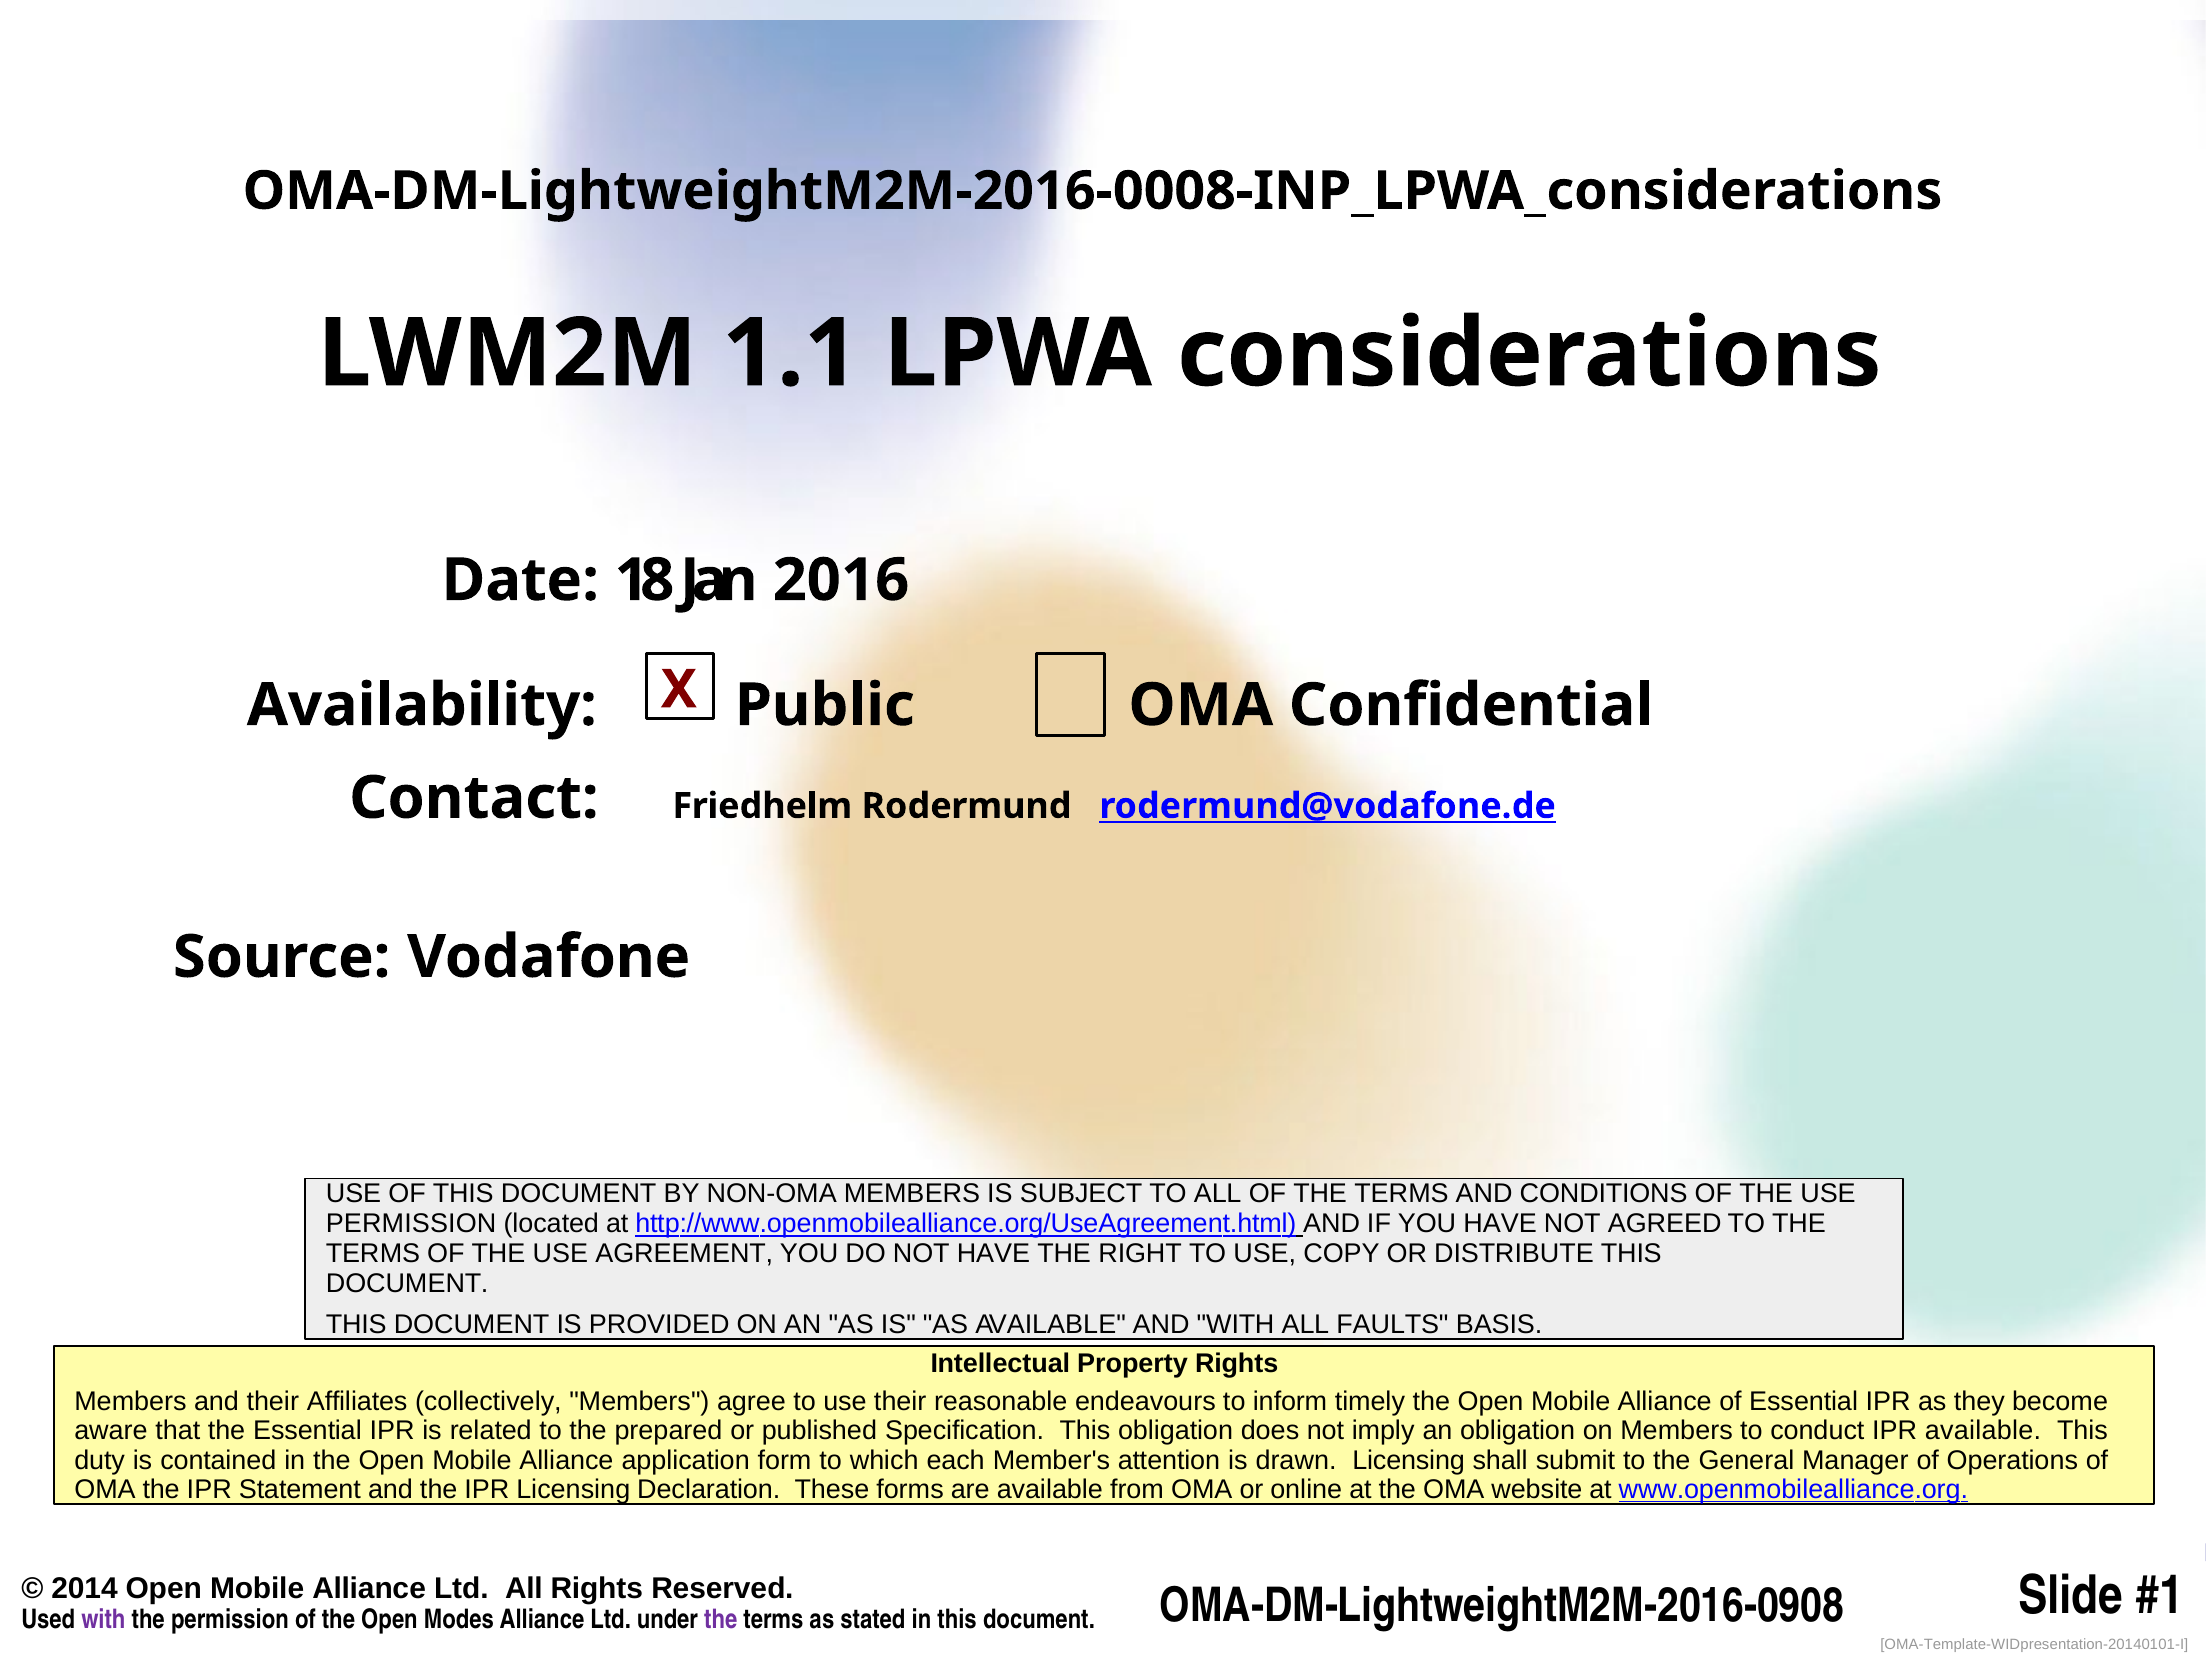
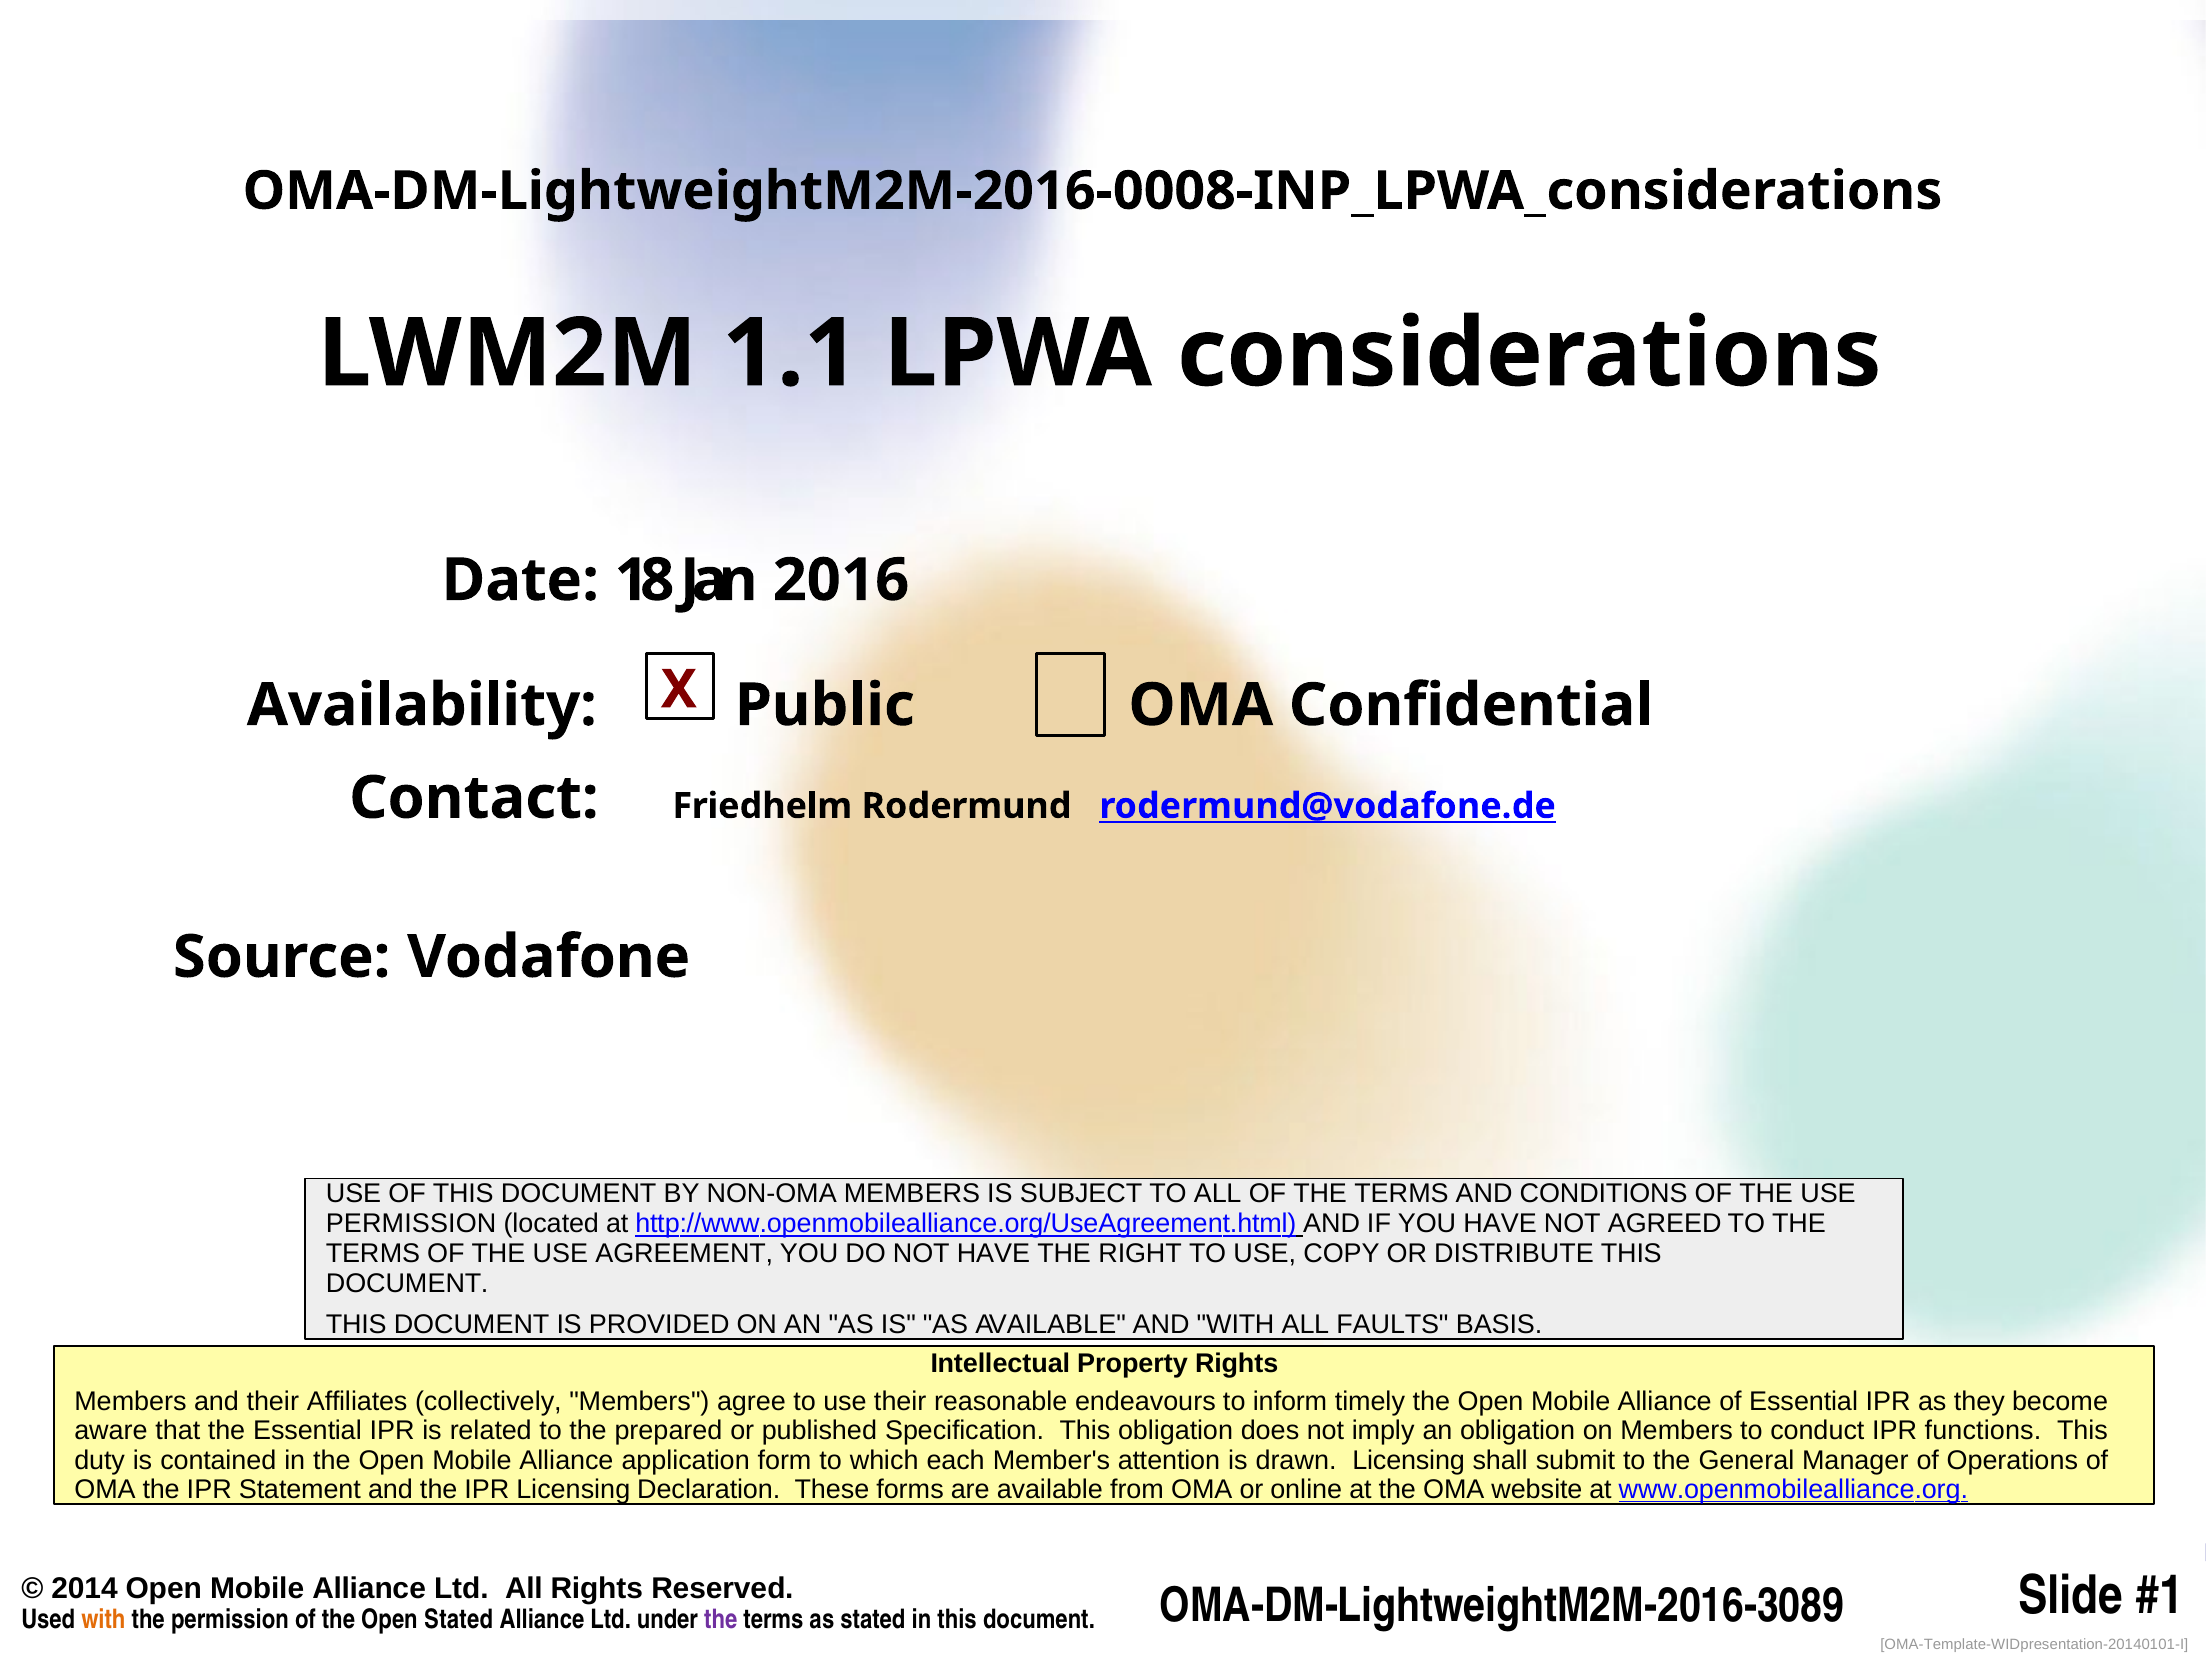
IPR available: available -> functions (1983, 1431)
with colour: purple -> orange (103, 1620)
Open Modes: Modes -> Stated (459, 1620)
OMA-DM-LightweightM2M-2016-0908: OMA-DM-LightweightM2M-2016-0908 -> OMA-DM-LightweightM2M-2016-3089 (1502, 1606)
